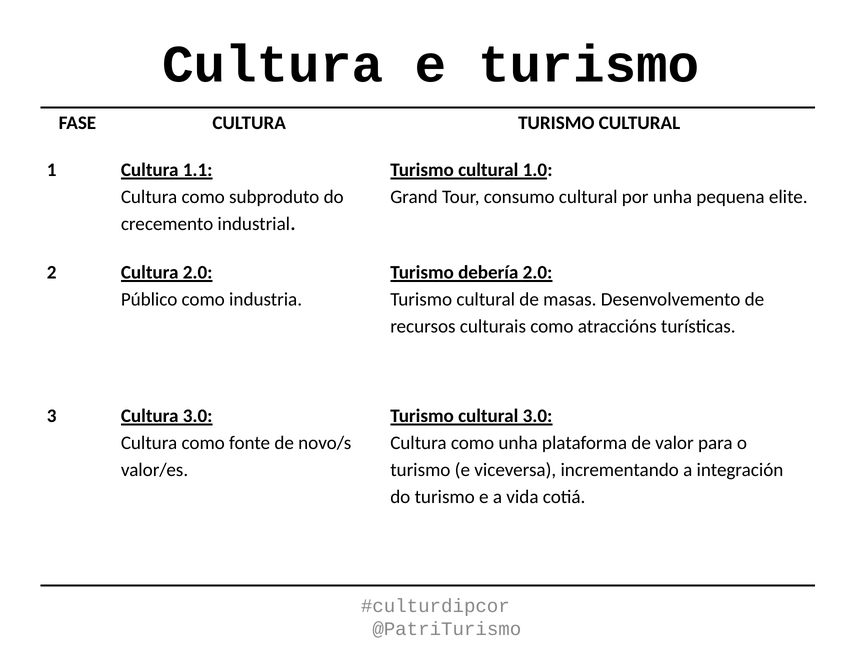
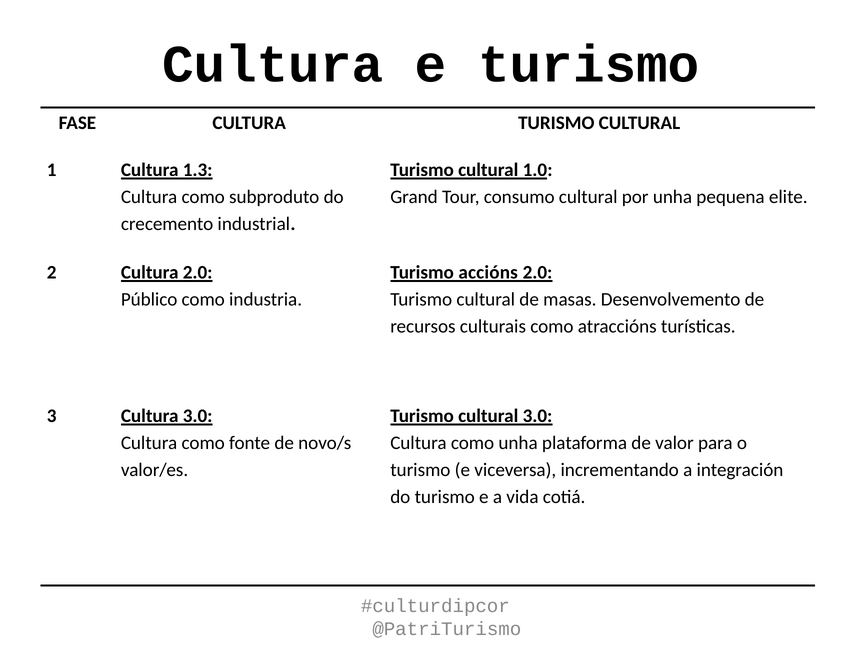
1.1: 1.1 -> 1.3 (198, 170)
debería: debería -> accións (488, 273)
